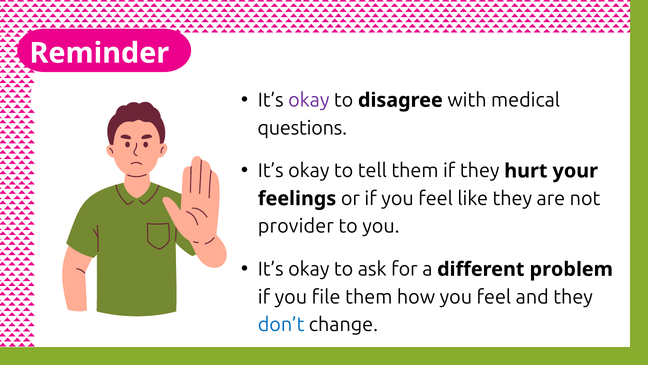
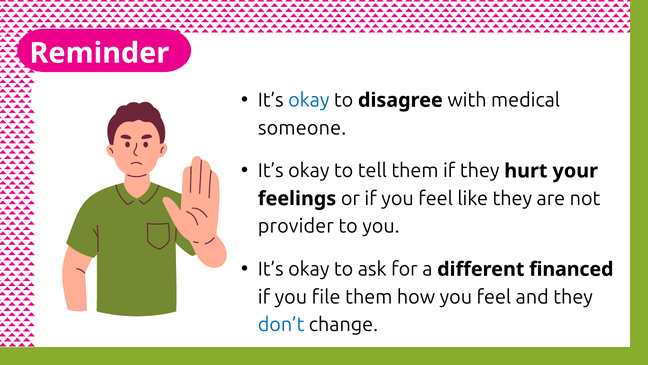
okay colour: purple -> blue (309, 100)
questions: questions -> someone (302, 128)
problem: problem -> financed (571, 269)
